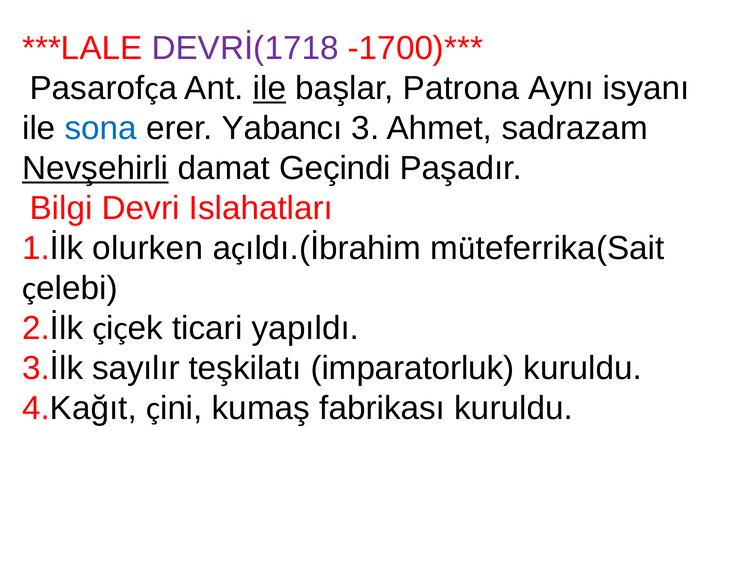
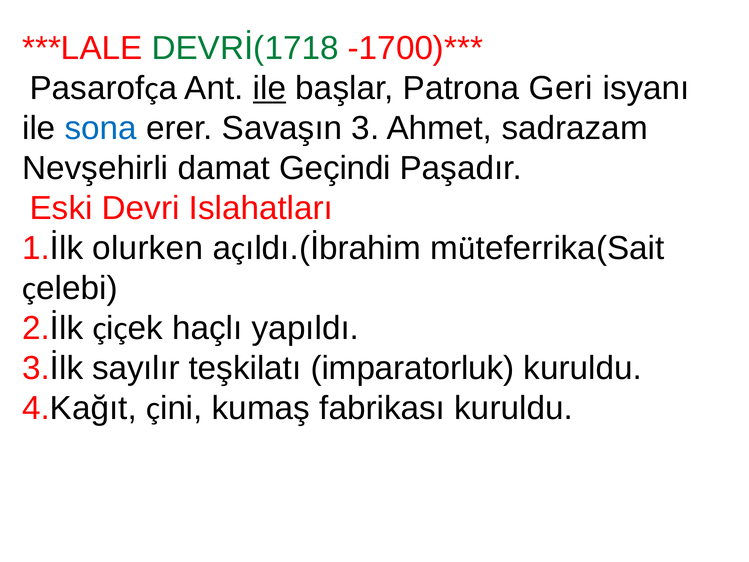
DEVRİ(1718 colour: purple -> green (245, 48)
Aynı: Aynı -> Geri (561, 88)
Yabancı: Yabancı -> Savaşın (282, 128)
Nevşehirli underline: present -> none (95, 168)
Bilgi: Bilgi -> Eski (61, 208)
ticari: ticari -> haçlı (207, 328)
